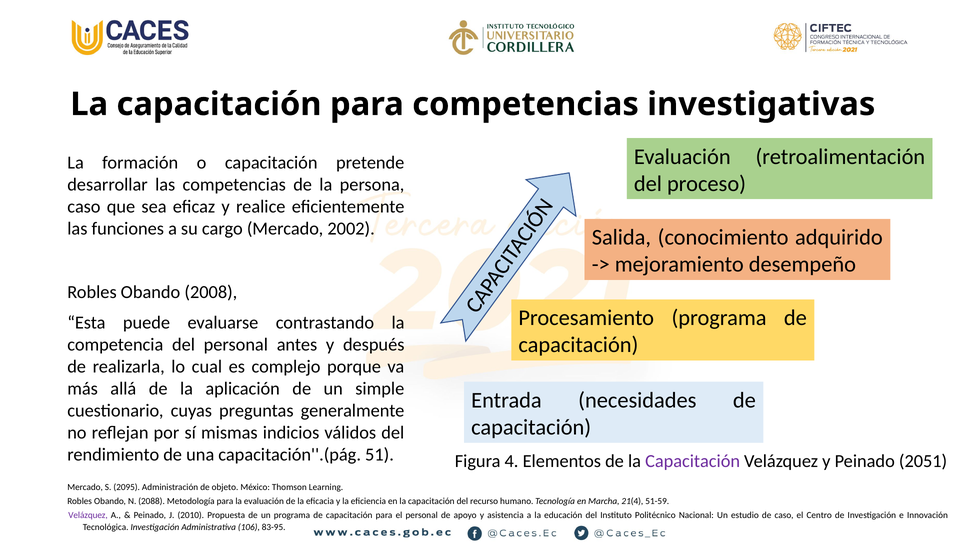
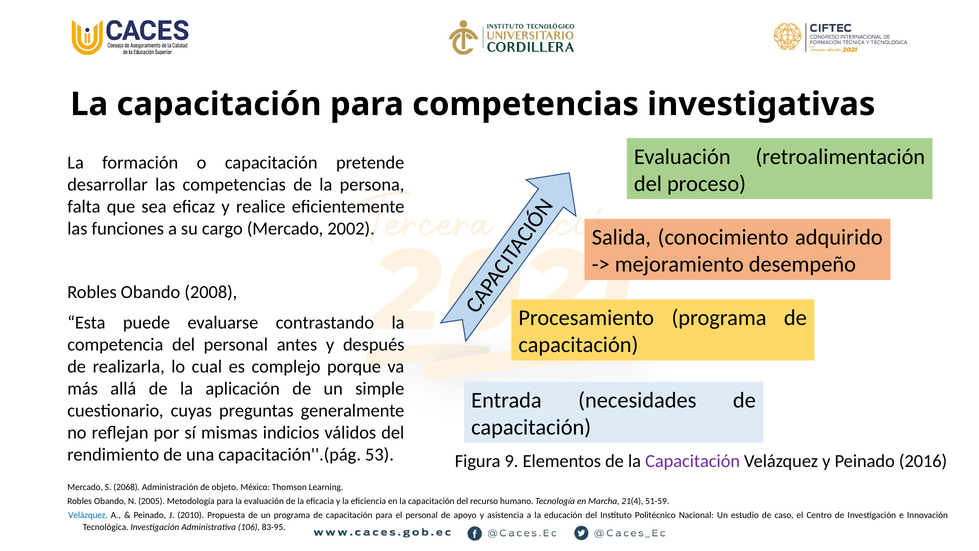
caso: caso -> falta (84, 207)
51: 51 -> 53 (379, 455)
4: 4 -> 9 (512, 461)
2051: 2051 -> 2016 (923, 461)
2095: 2095 -> 2068 (127, 487)
2088: 2088 -> 2005 (152, 501)
Velázquez colour: purple -> blue (88, 515)
